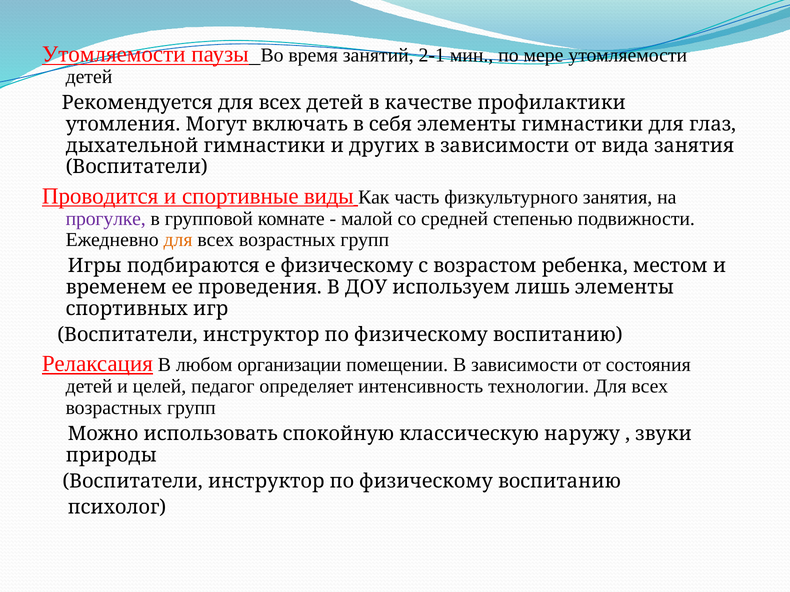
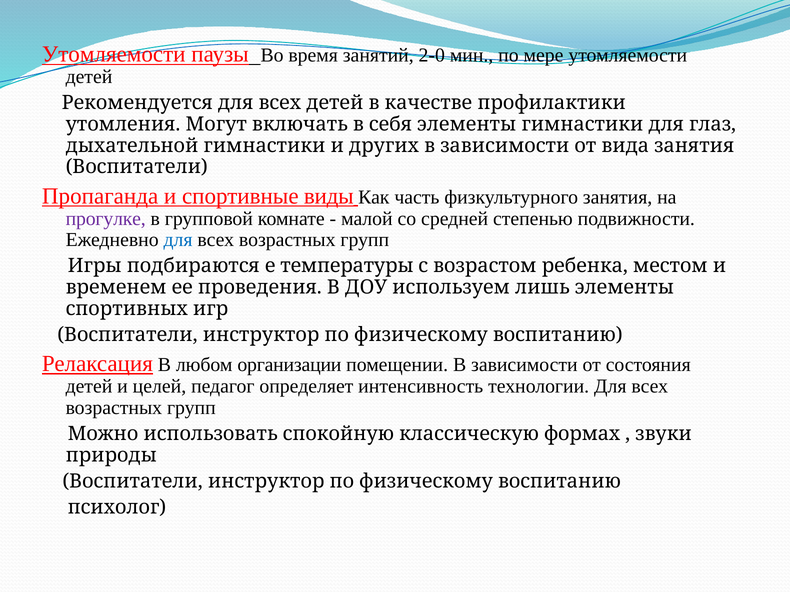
2-1: 2-1 -> 2-0 (432, 55)
Проводится: Проводится -> Пропаганда (100, 196)
для colour: orange -> blue (178, 240)
е физическому: физическому -> температуры (347, 266)
наружу: наружу -> формах (582, 434)
